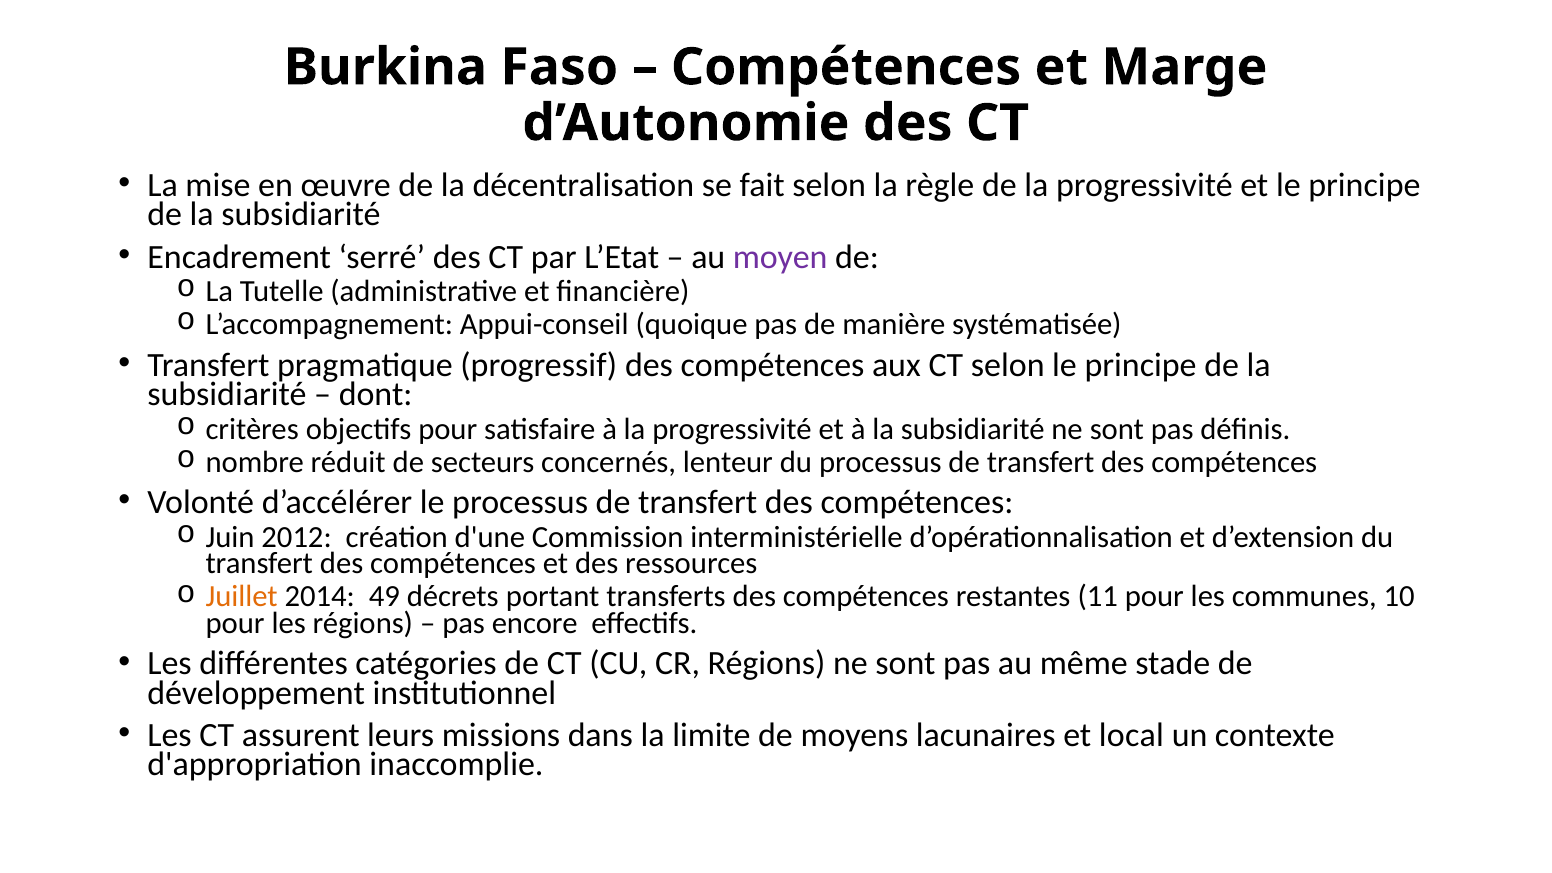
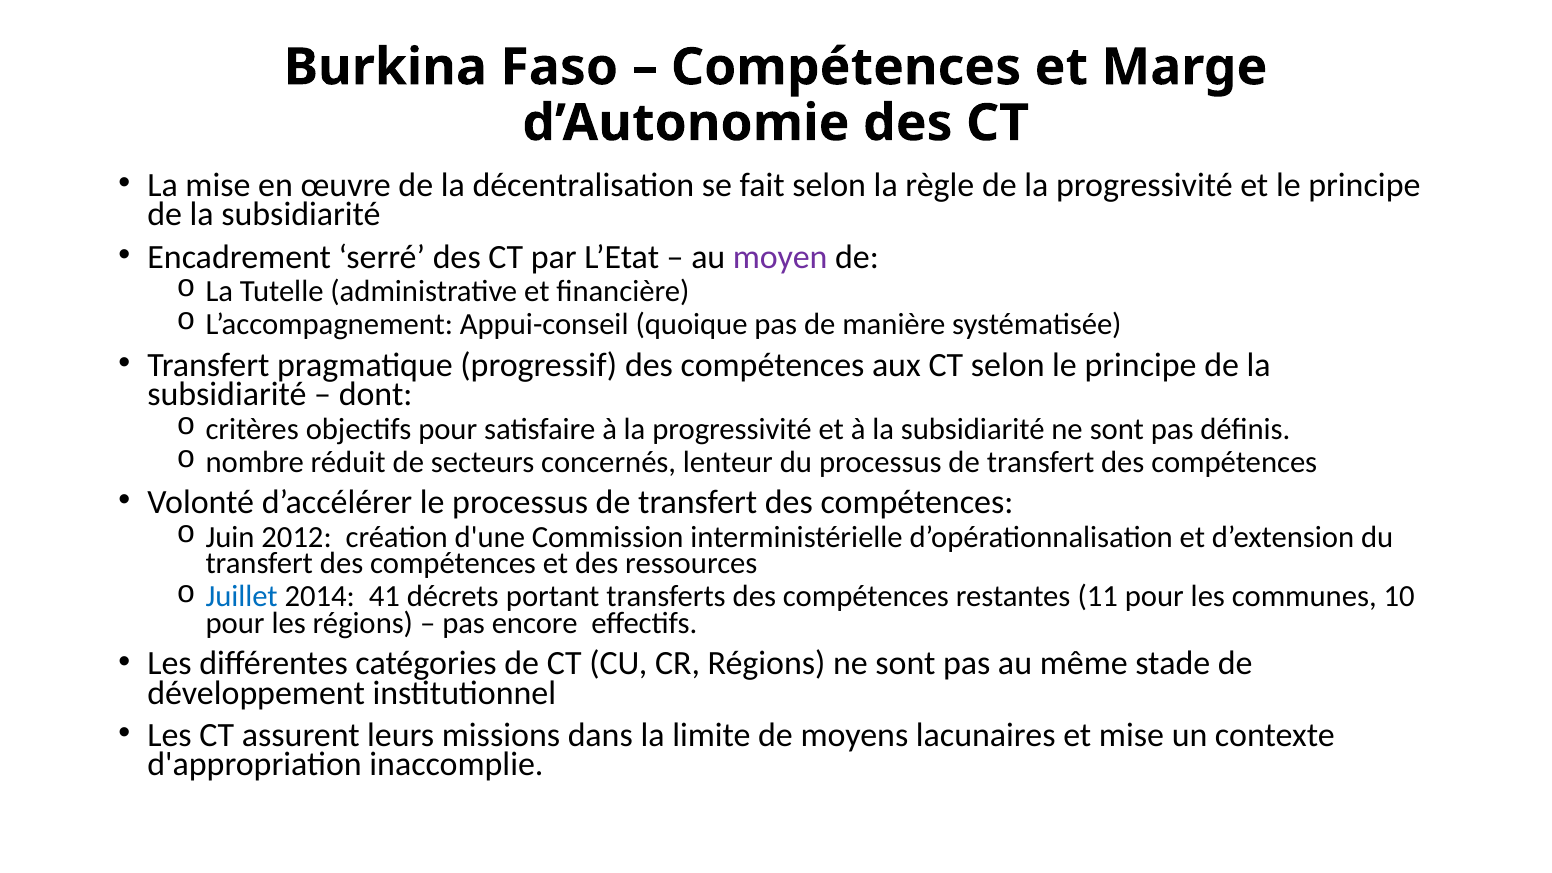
Juillet colour: orange -> blue (242, 597)
49: 49 -> 41 (384, 597)
et local: local -> mise (1131, 735)
